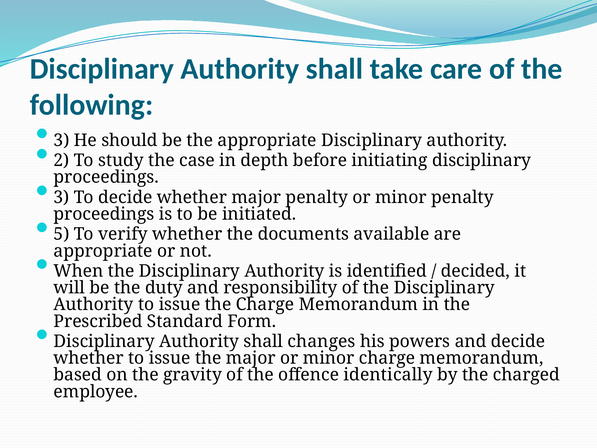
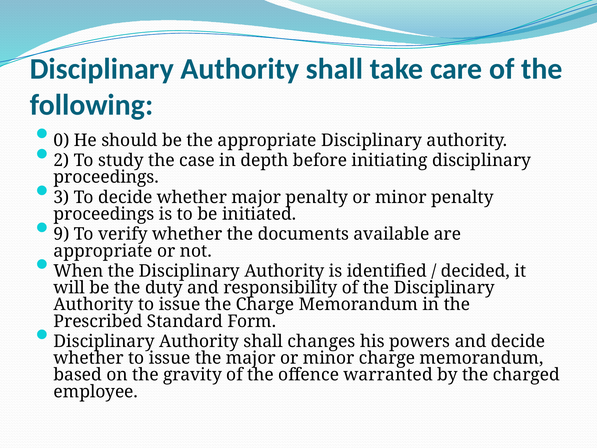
3: 3 -> 0 (61, 140)
5: 5 -> 9 (61, 234)
identically: identically -> warranted (388, 375)
